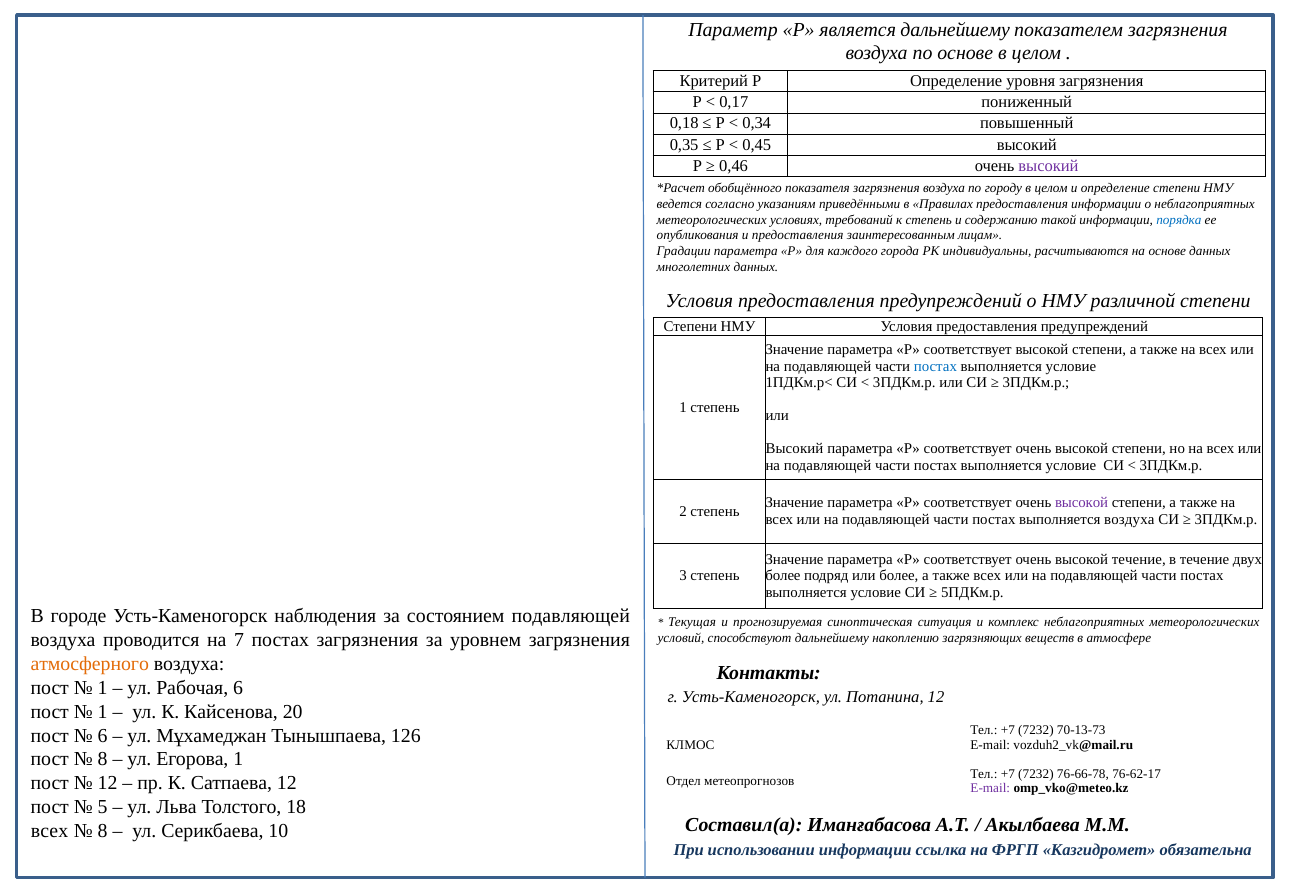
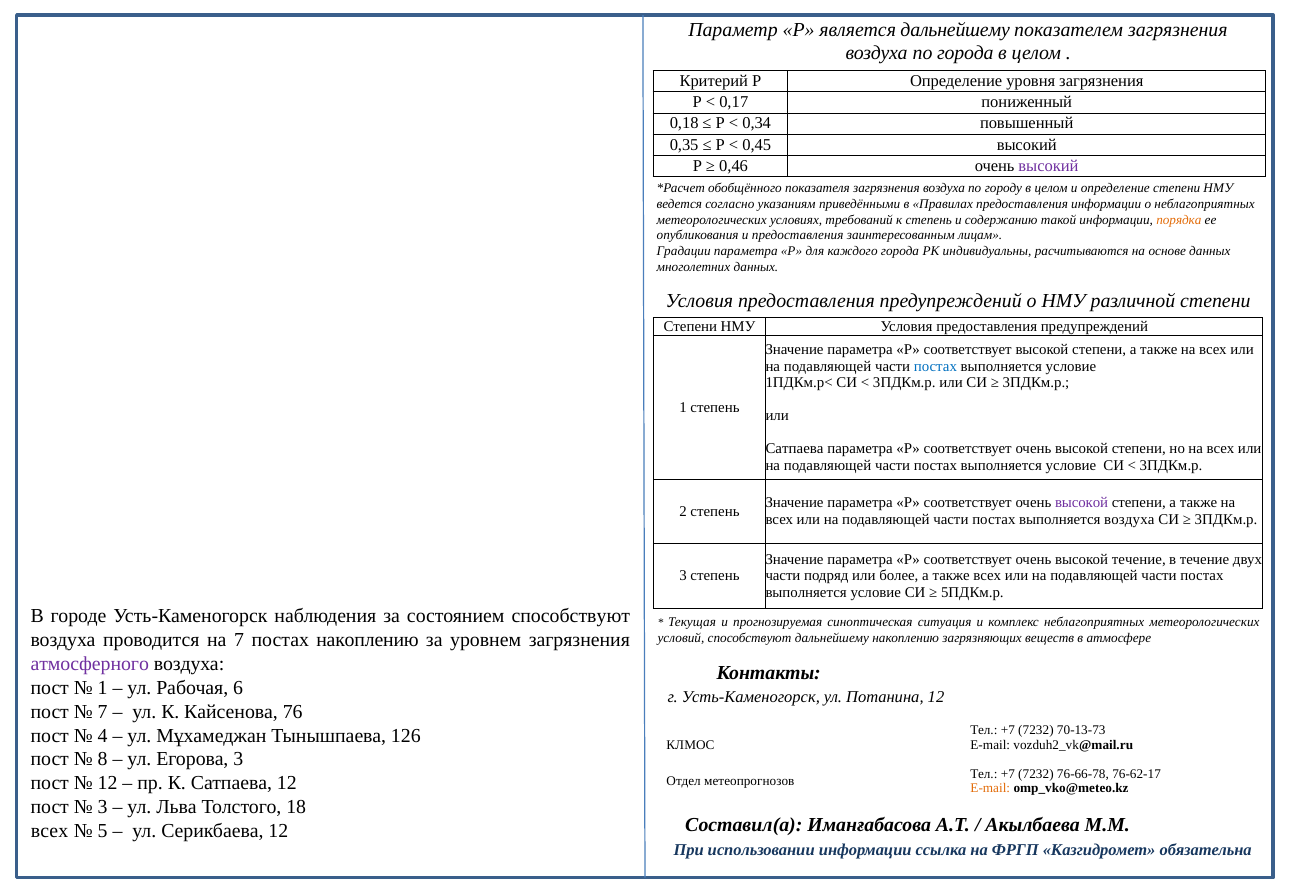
по основе: основе -> города (965, 53)
порядка colour: blue -> orange (1179, 220)
Высокий: Высокий -> Сатпаева (795, 449)
более: более -> части (783, 576)
состоянием подавляющей: подавляющей -> способствуют (571, 616)
постах загрязнения: загрязнения -> накоплению (368, 640)
атмосферного colour: orange -> purple (90, 664)
1: 1 -> 7 (103, 712)
20: 20 -> 76 (293, 712)
6: 6 -> 4 (103, 736)
Егорова 1: 1 -> 3 (238, 759)
E-mail colour: purple -> orange (990, 789)
5: 5 -> 3 (103, 807)
8: 8 -> 5 (103, 831)
Серикбаева 10: 10 -> 12 (278, 831)
